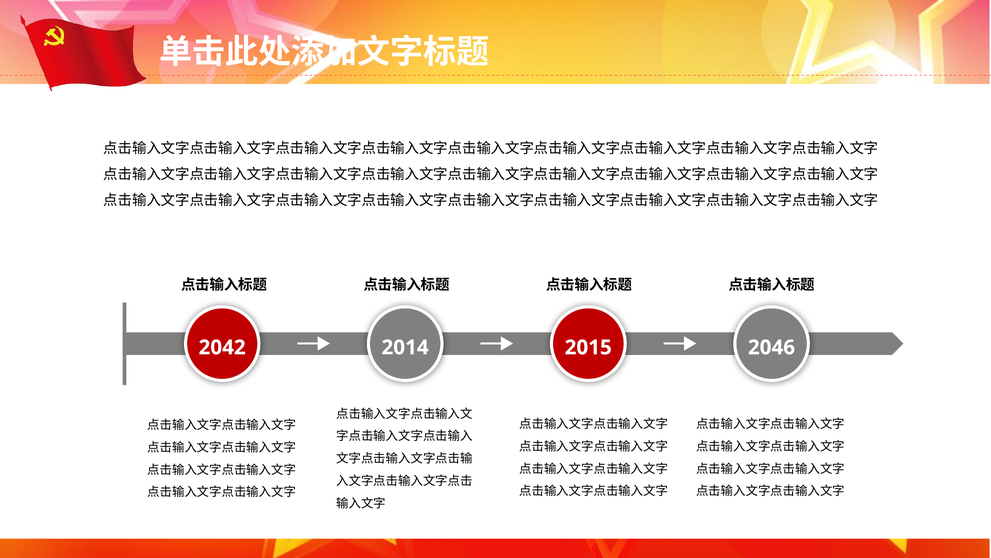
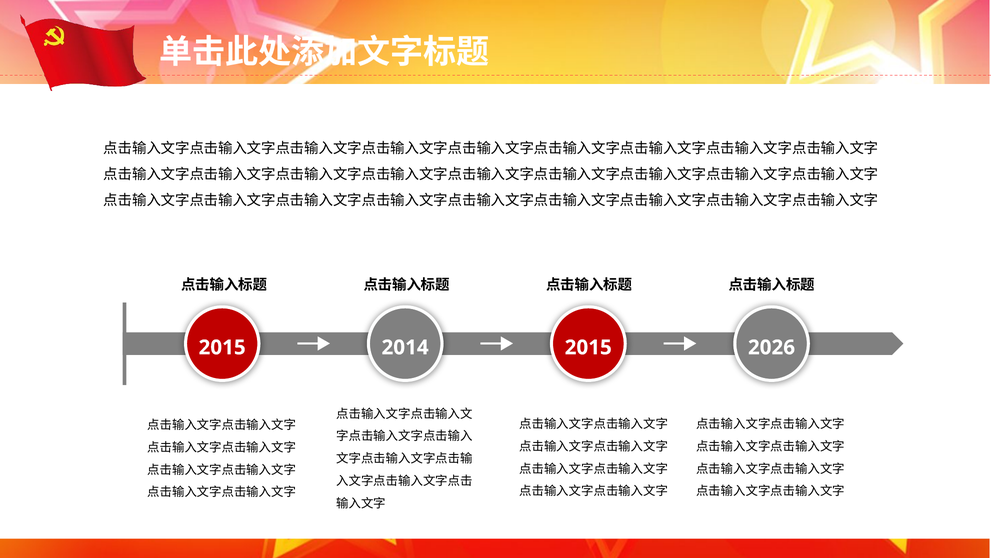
2042: 2042 -> 2015 (222, 347)
2046: 2046 -> 2026 (772, 347)
